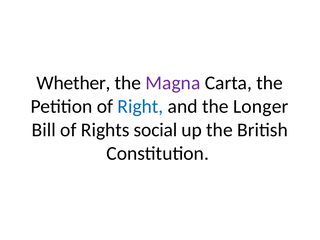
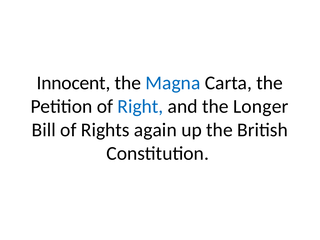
Whether: Whether -> Innocent (74, 83)
Magna colour: purple -> blue (173, 83)
social: social -> again (155, 130)
